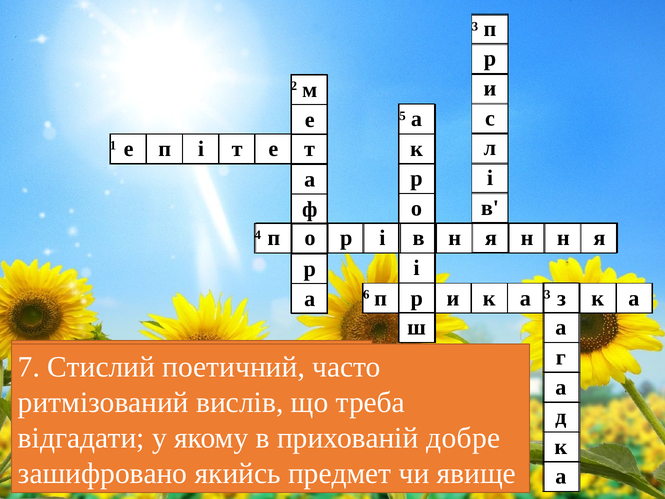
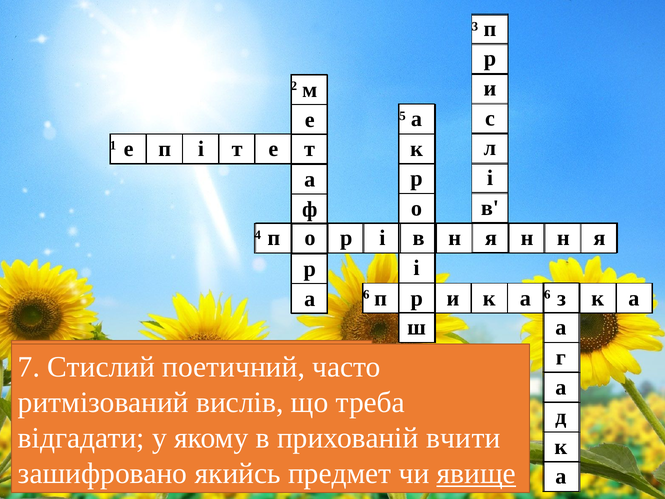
6 3: 3 -> 6 (547, 295)
добре: добре -> вчити (463, 438)
явище underline: none -> present (476, 473)
